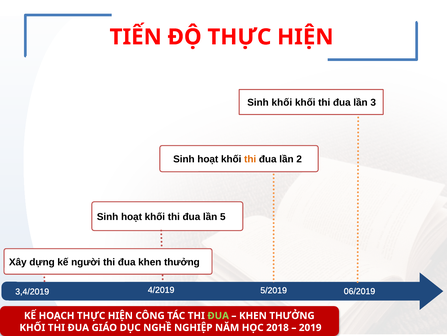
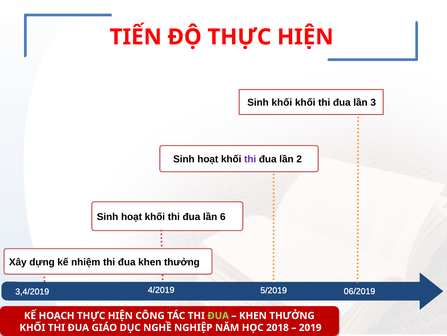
thi colour: orange -> purple (250, 159)
5: 5 -> 6 (223, 216)
người: người -> nhiệm (86, 262)
